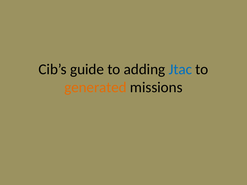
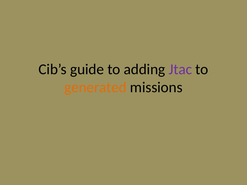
Jtac colour: blue -> purple (180, 69)
